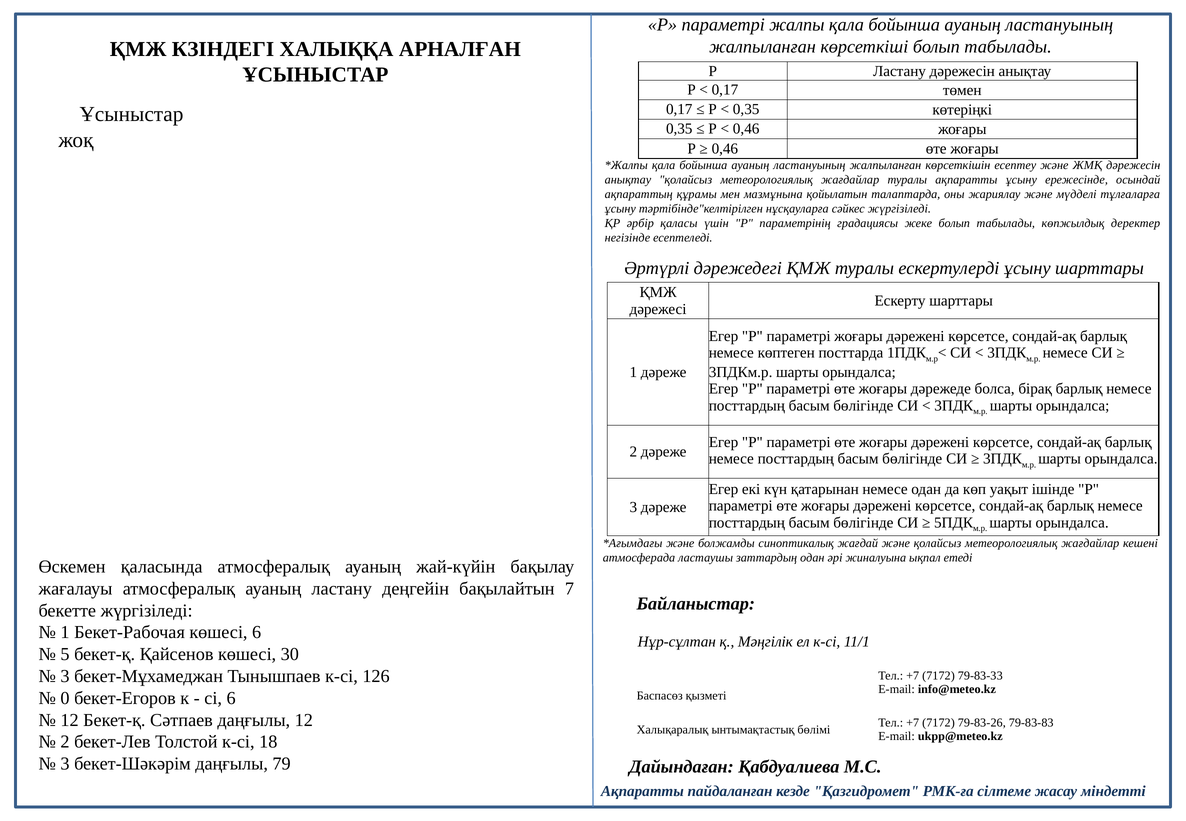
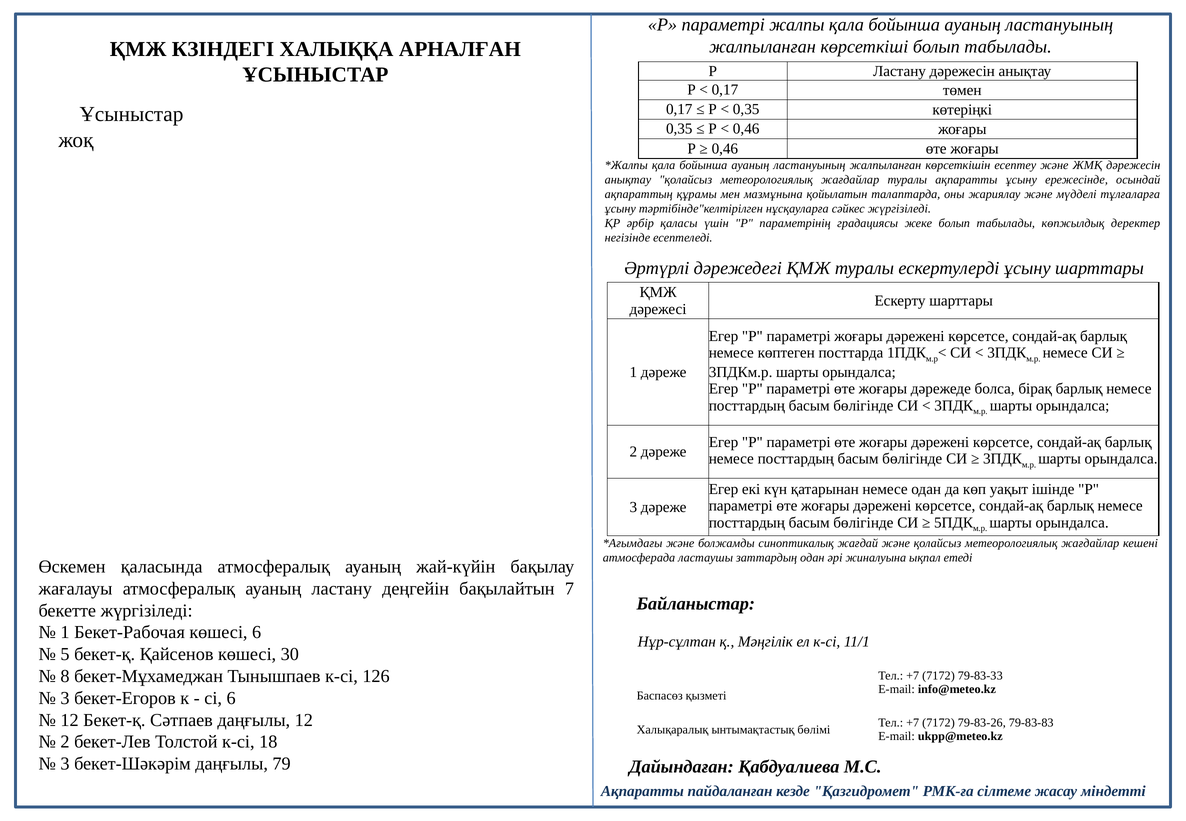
3: 3 -> 8 (65, 676)
0: 0 -> 3 (65, 698)
